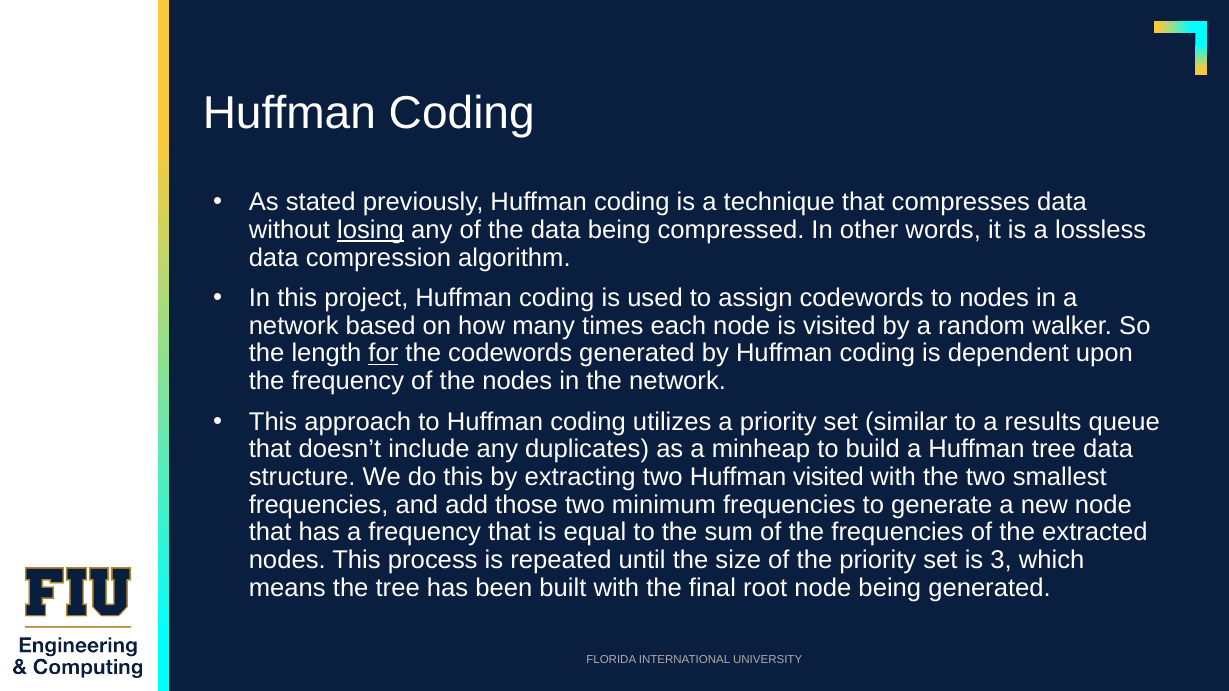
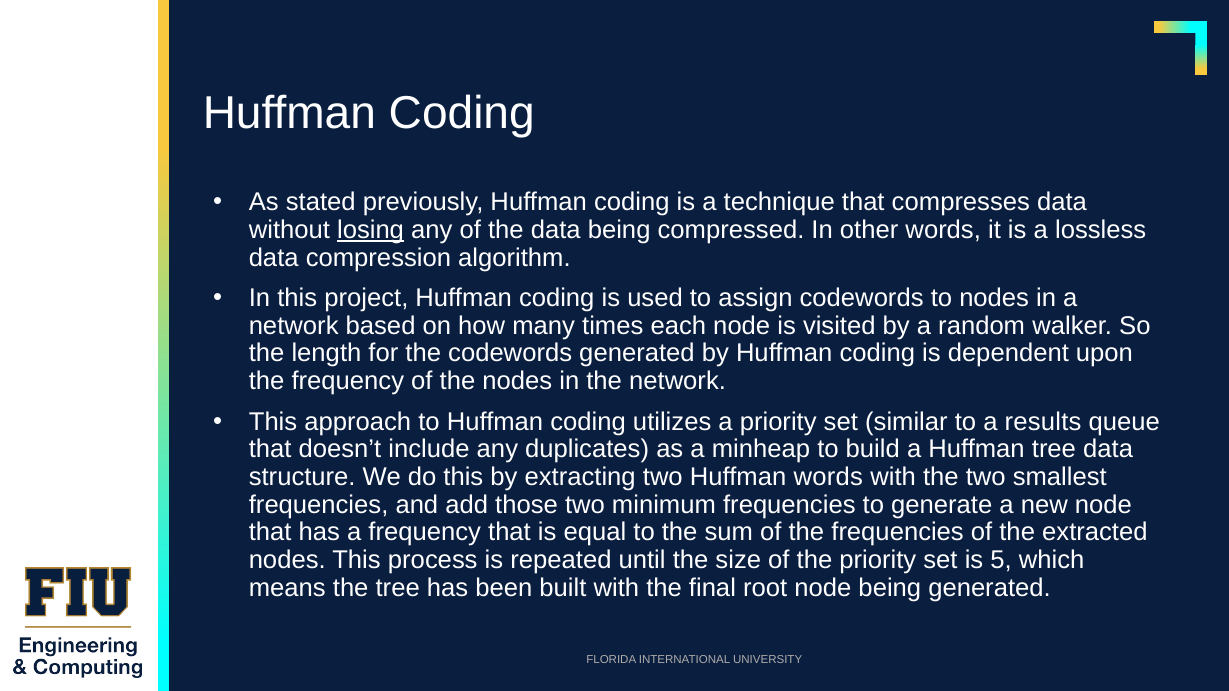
for underline: present -> none (383, 354)
Huffman visited: visited -> words (828, 477)
3: 3 -> 5 (1001, 560)
